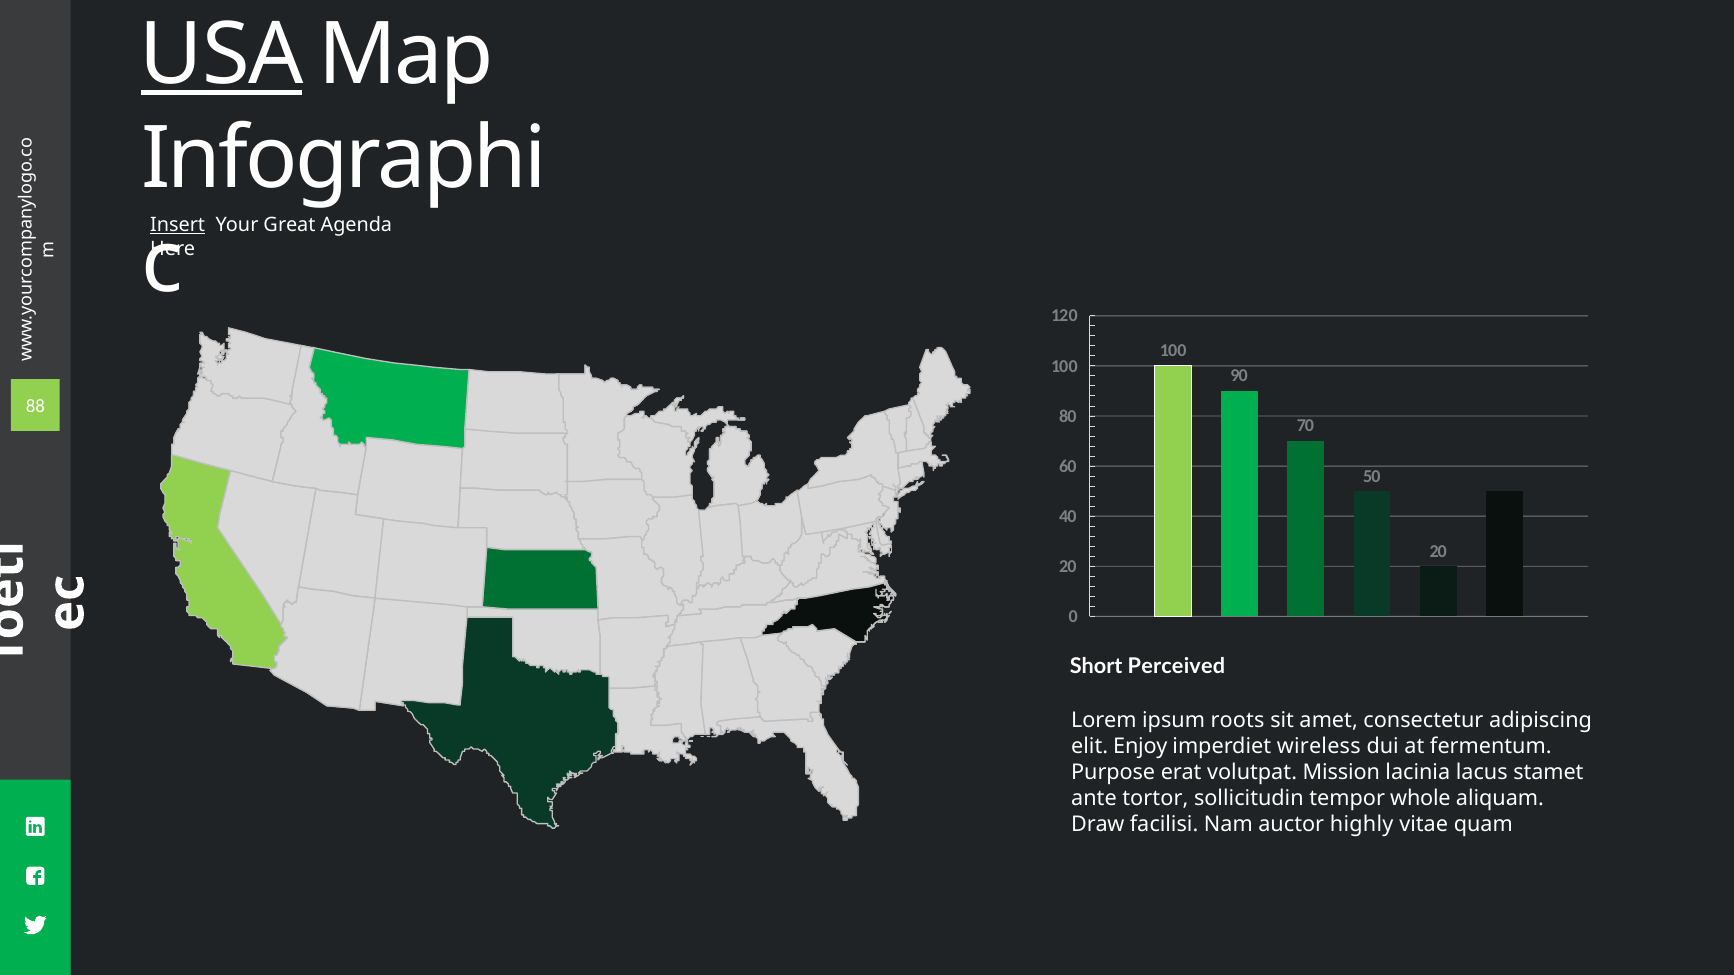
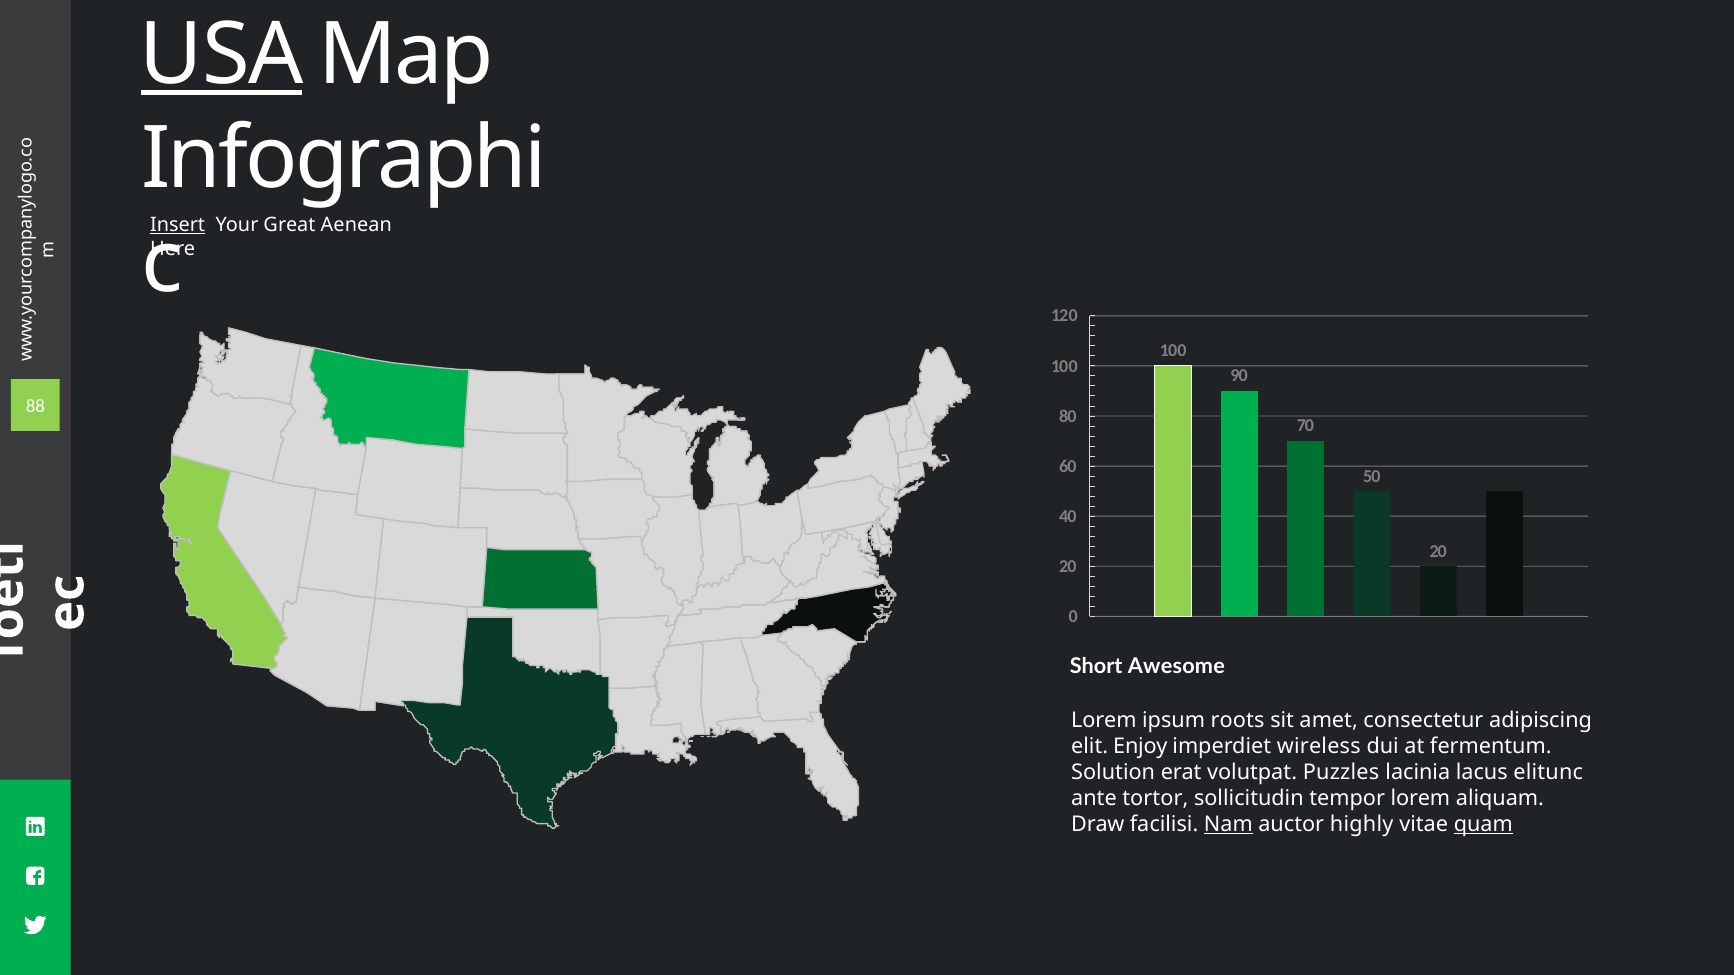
Agenda: Agenda -> Aenean (356, 225)
Perceived: Perceived -> Awesome (1176, 667)
Purpose: Purpose -> Solution (1113, 773)
Mission: Mission -> Puzzles (1341, 773)
stamet: stamet -> elitunc (1548, 773)
tempor whole: whole -> lorem (1420, 799)
Nam underline: none -> present (1228, 825)
quam underline: none -> present (1483, 825)
